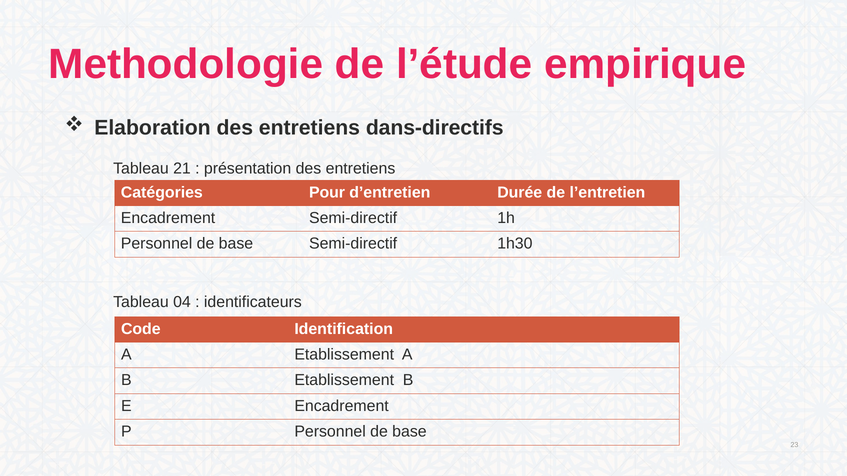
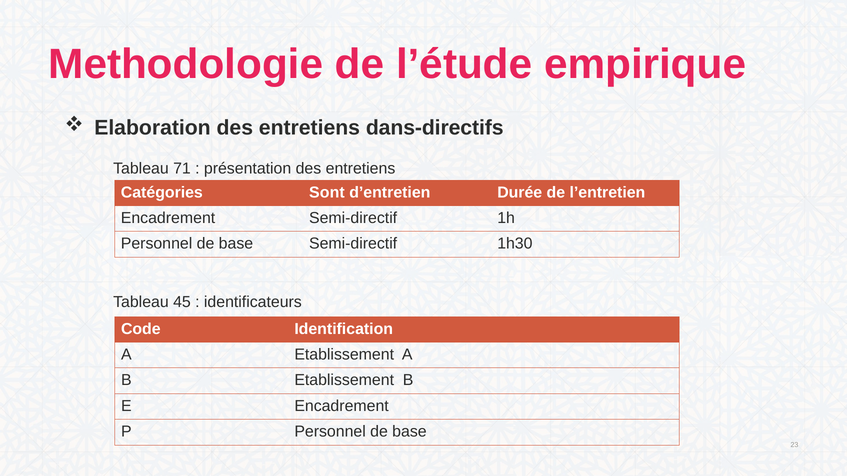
21: 21 -> 71 (182, 169)
Pour: Pour -> Sont (327, 192)
04: 04 -> 45 (182, 302)
